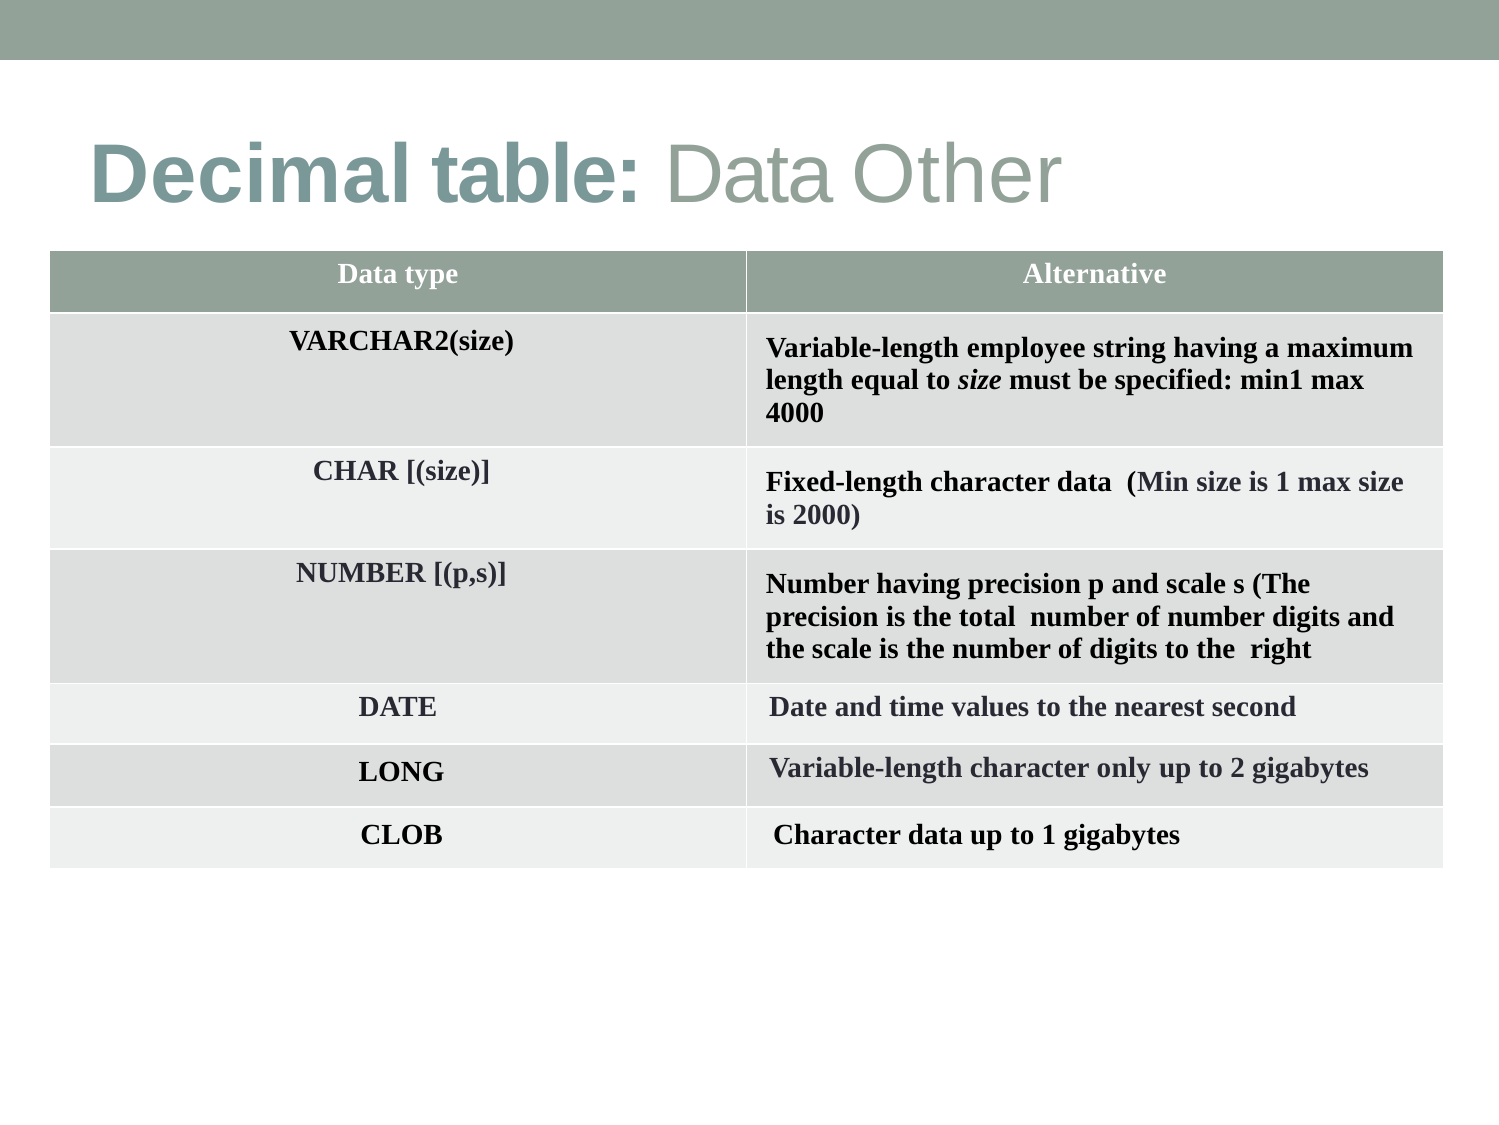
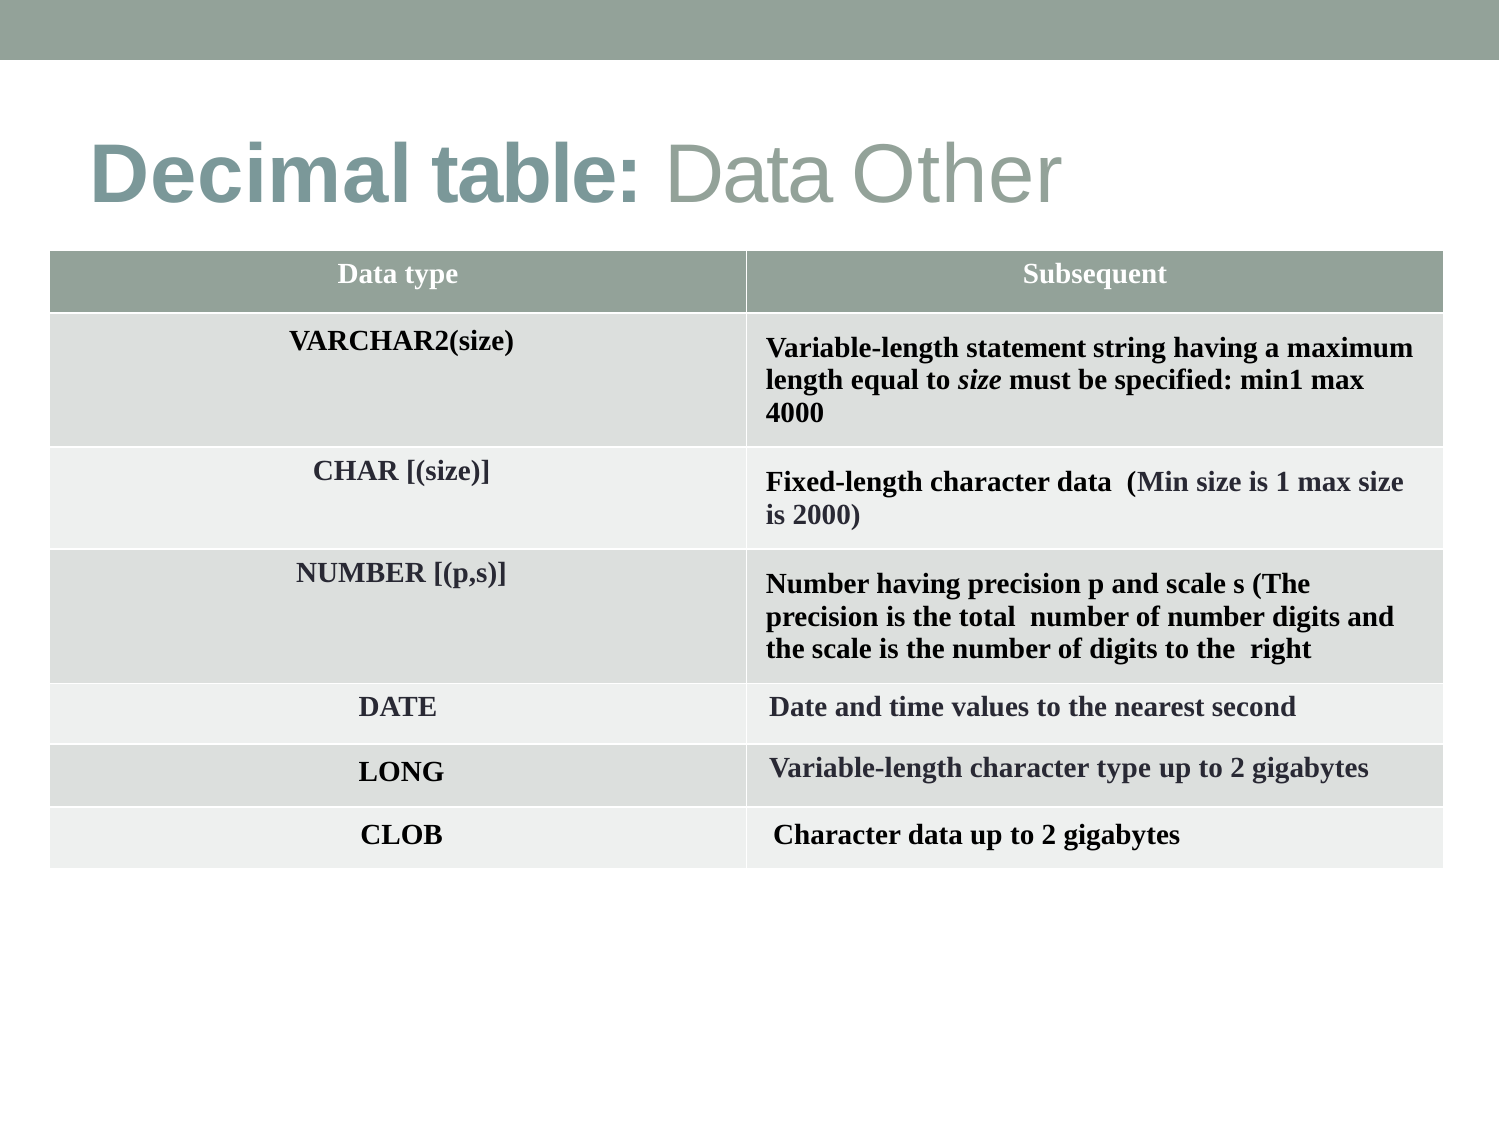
Alternative: Alternative -> Subsequent (1095, 274)
employee: employee -> statement (1026, 348)
character only: only -> type (1124, 768)
data up to 1: 1 -> 2 (1049, 834)
